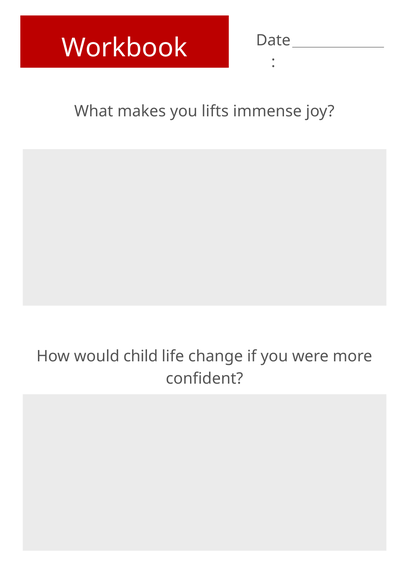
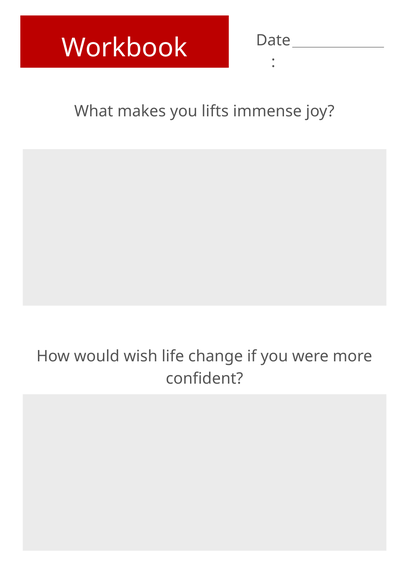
child: child -> wish (141, 356)
